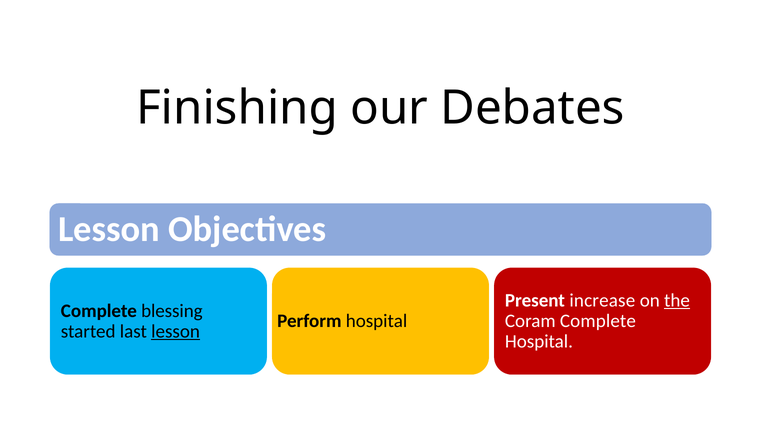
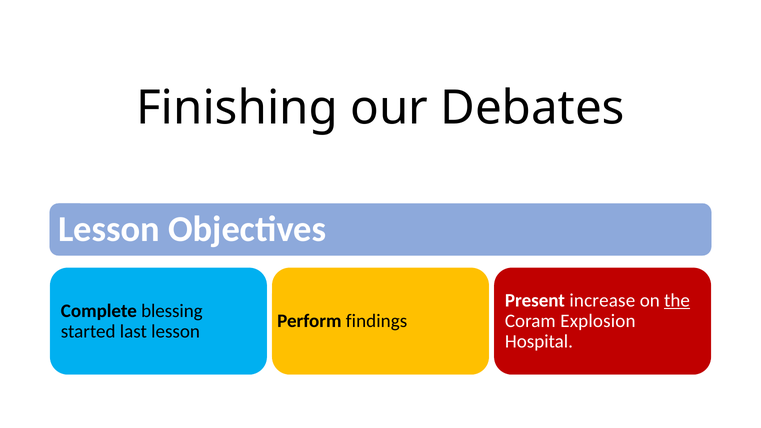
Perform hospital: hospital -> findings (377, 321)
Coram Complete: Complete -> Explosion (598, 321)
lesson underline: present -> none (176, 331)
